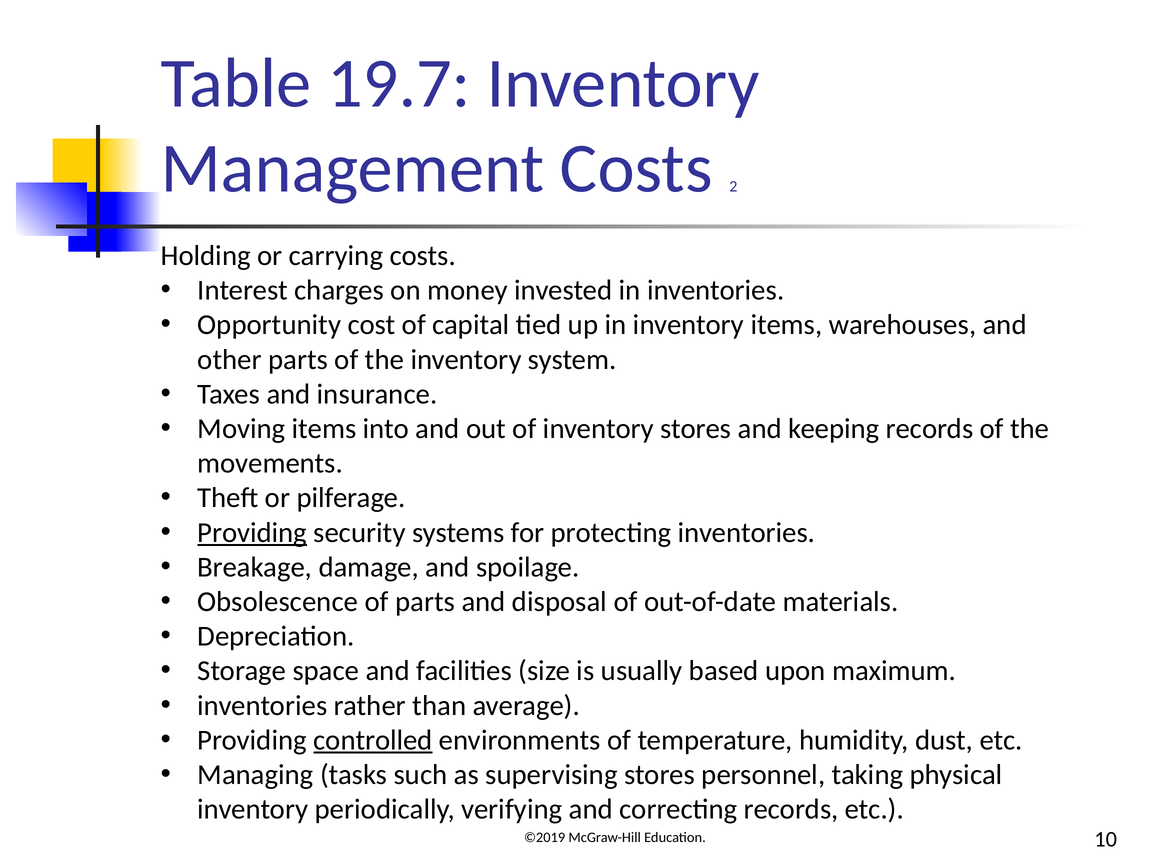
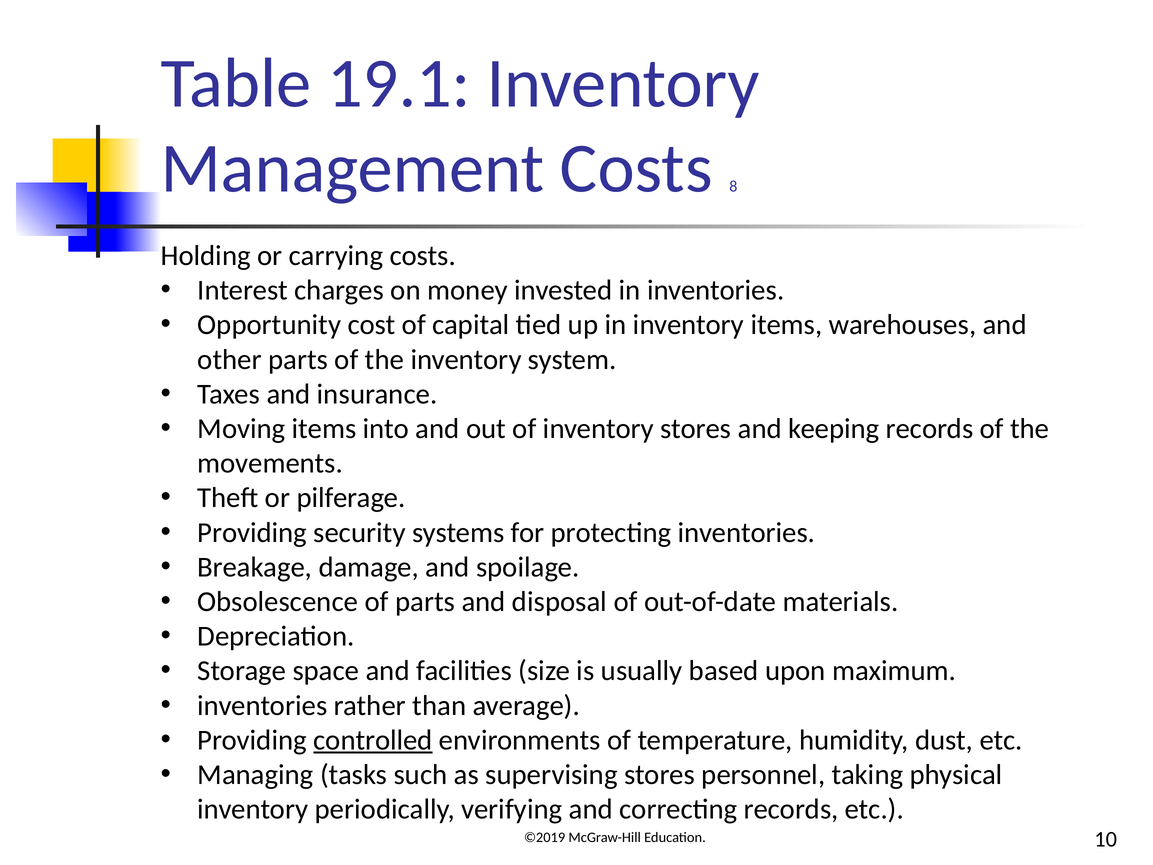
19.7: 19.7 -> 19.1 (399, 84)
2: 2 -> 8 (733, 186)
Providing underline: present -> none (252, 532)
